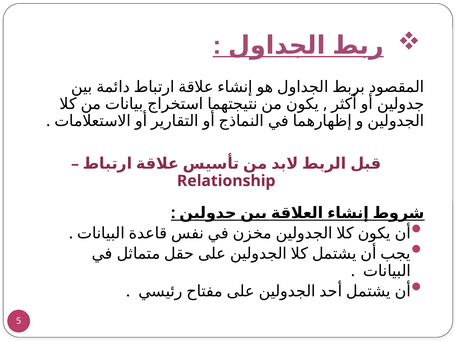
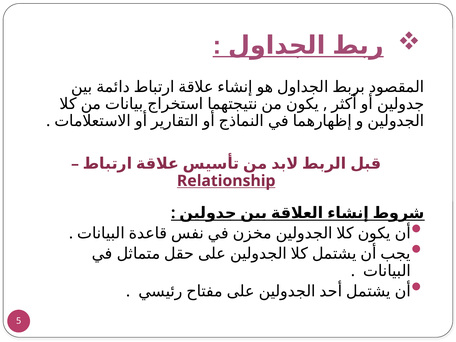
Relationship underline: none -> present (226, 181)
